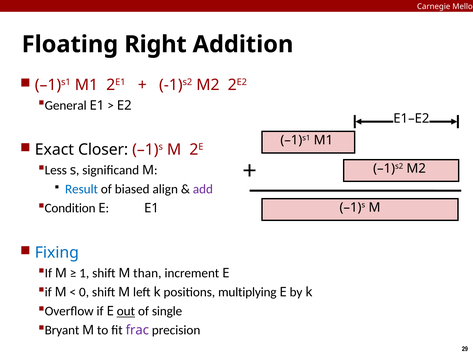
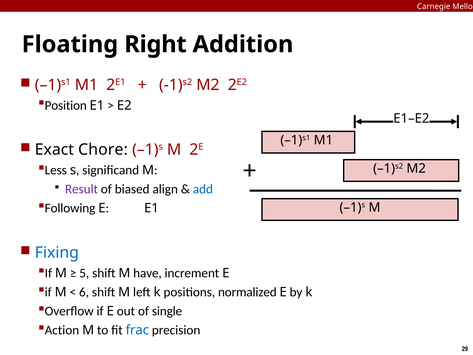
General: General -> Position (66, 105)
Closer: Closer -> Chore (103, 150)
Result colour: blue -> purple (81, 189)
add colour: purple -> blue (203, 189)
Condition: Condition -> Following (70, 208)
1: 1 -> 5 (84, 273)
than: than -> have (147, 273)
0: 0 -> 6 (84, 292)
multiplying: multiplying -> normalized (247, 292)
out underline: present -> none (126, 311)
Bryant: Bryant -> Action (62, 330)
frac colour: purple -> blue (137, 330)
